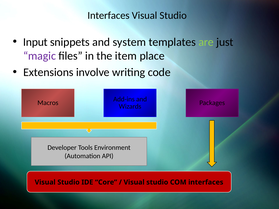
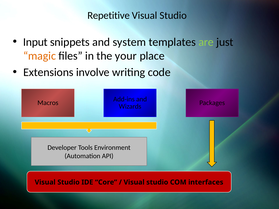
Interfaces: Interfaces -> Repetitive (109, 15)
magic colour: purple -> orange (40, 56)
item: item -> your (126, 56)
